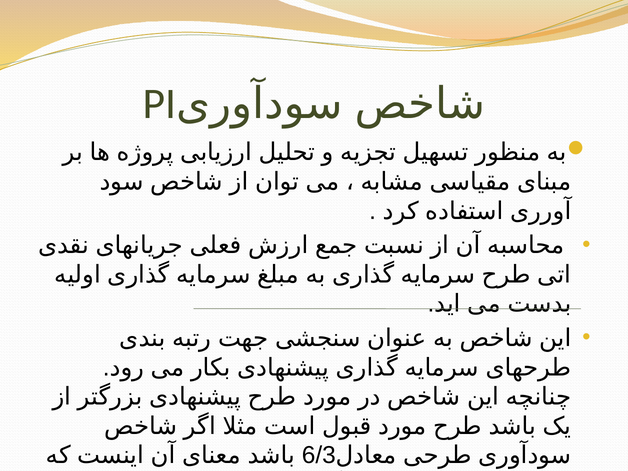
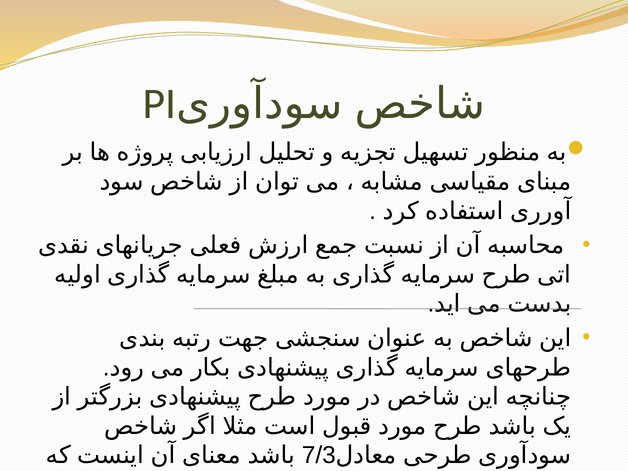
6/3: 6/3 -> 7/3 (319, 455)
